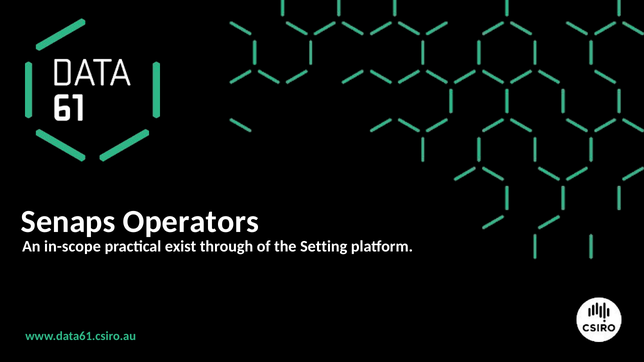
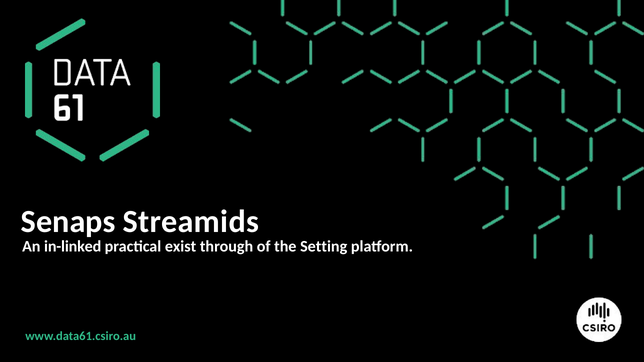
Operators: Operators -> Streamids (191, 222)
in-scope: in-scope -> in-linked (73, 247)
